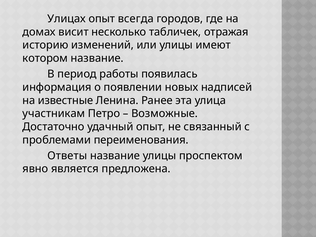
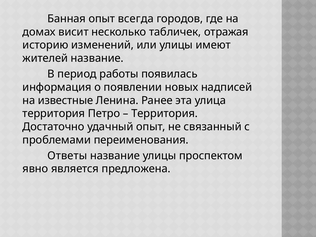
Улицах: Улицах -> Банная (67, 19)
котором: котором -> жителей (45, 58)
участникам: участникам -> территория (54, 114)
Возможные: Возможные -> Территория (165, 114)
